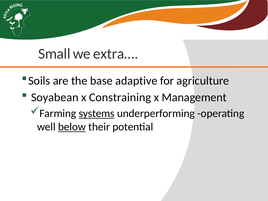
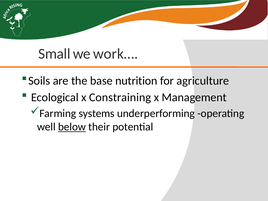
extra…: extra… -> work… (116, 54)
adaptive: adaptive -> nutrition (136, 81)
Soyabean: Soyabean -> Ecological (55, 97)
systems underline: present -> none (97, 113)
